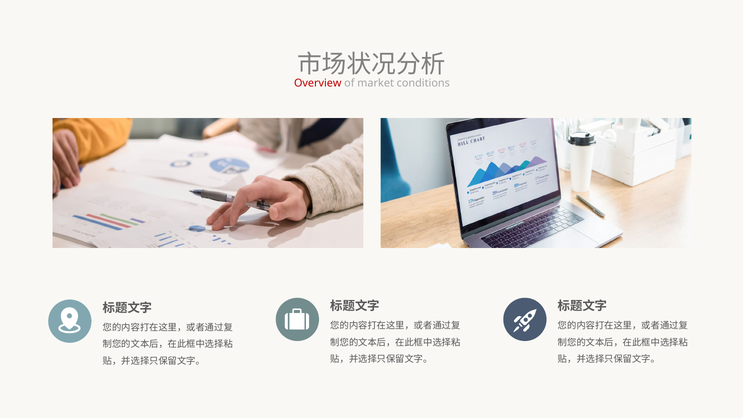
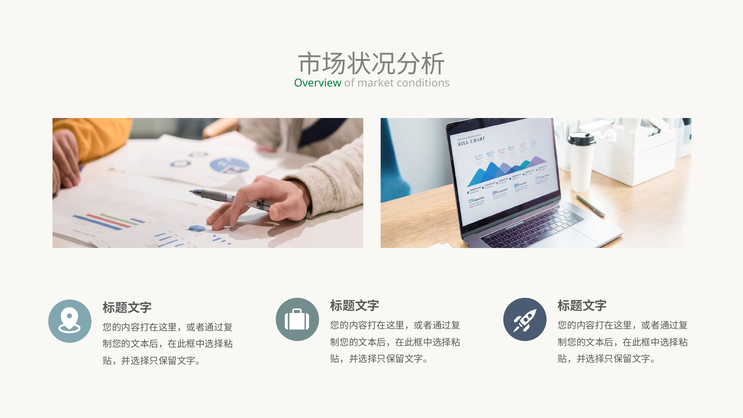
Overview colour: red -> green (318, 83)
